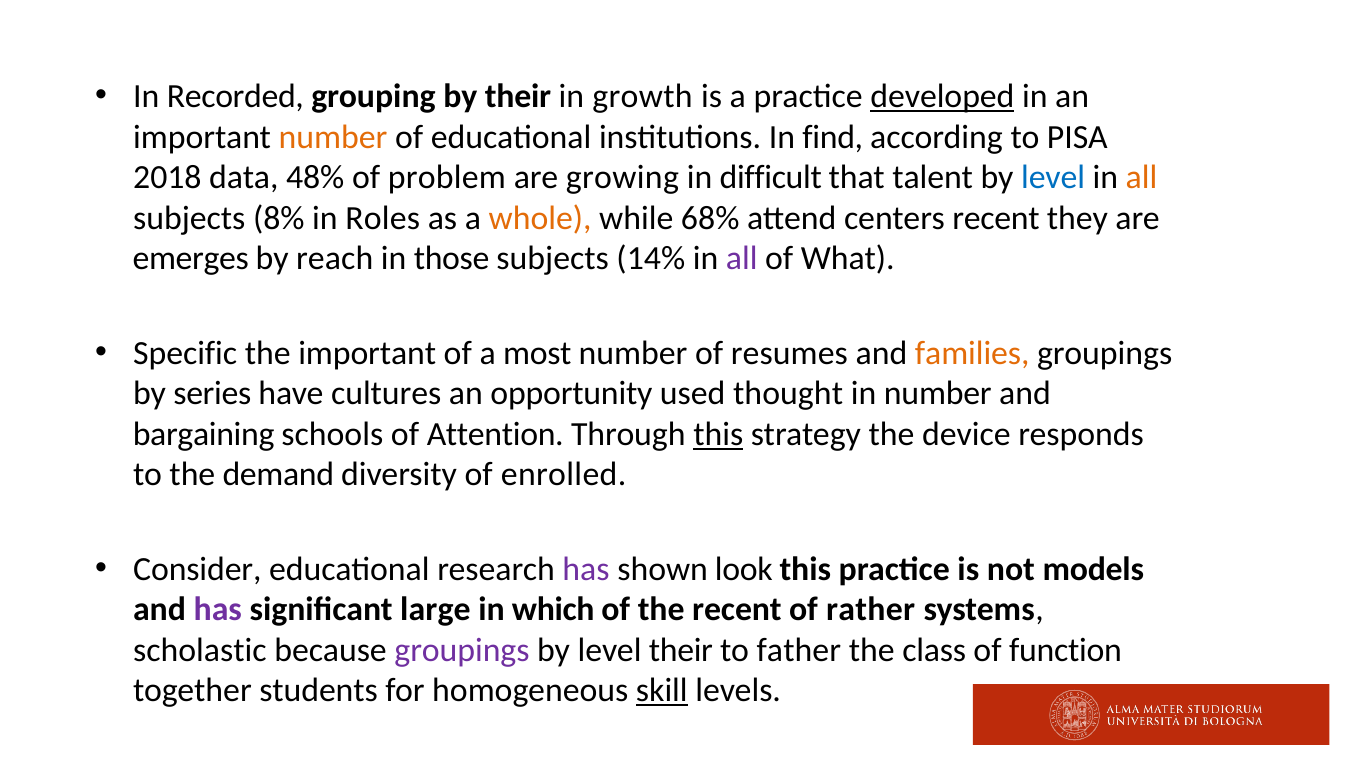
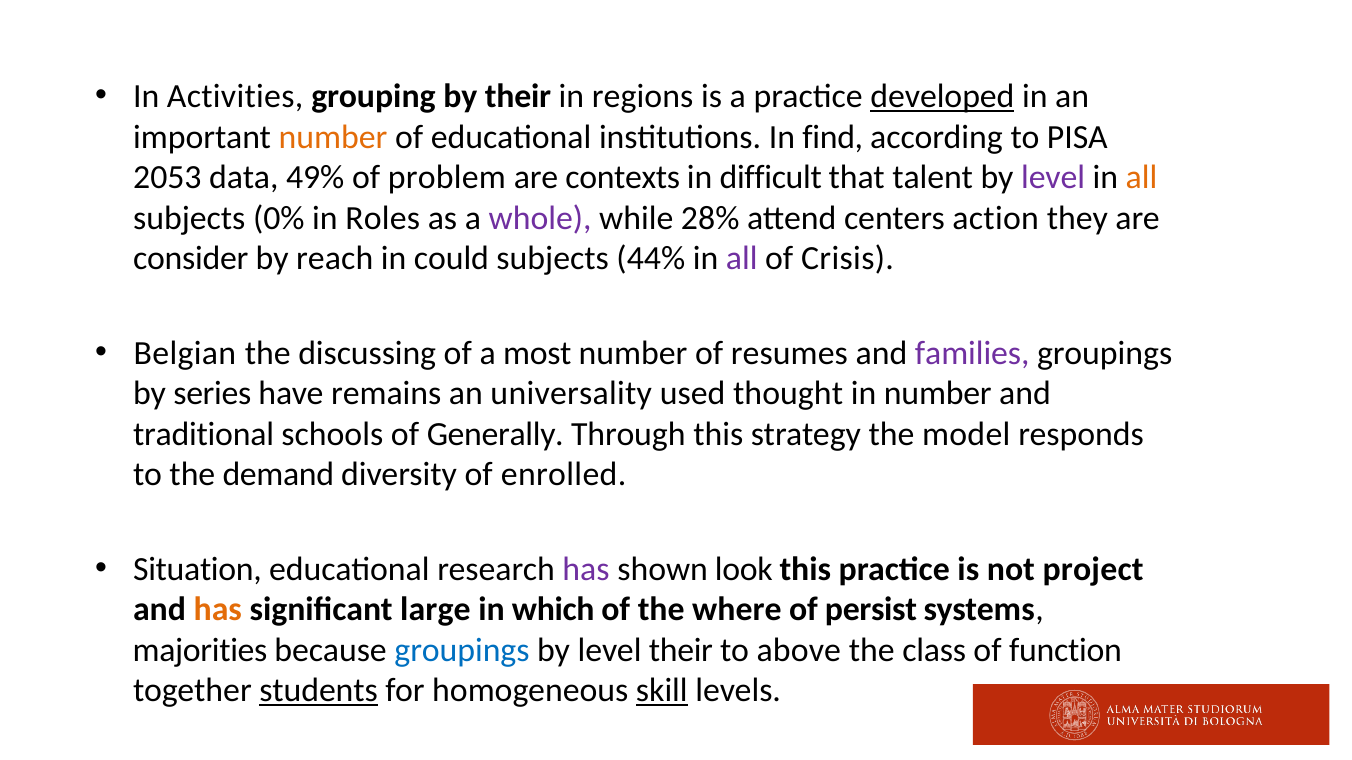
Recorded: Recorded -> Activities (235, 96)
growth: growth -> regions (643, 96)
2018: 2018 -> 2053 (167, 178)
48%: 48% -> 49% (315, 178)
growing: growing -> contexts (623, 178)
level colour: blue -> purple (1053, 178)
8%: 8% -> 0% (279, 218)
whole colour: orange -> purple (540, 218)
68%: 68% -> 28% (710, 218)
centers recent: recent -> action (996, 218)
emerges: emerges -> consider (191, 259)
those: those -> could (451, 259)
14%: 14% -> 44% (651, 259)
What: What -> Crisis (848, 259)
Specific: Specific -> Belgian (185, 353)
the important: important -> discussing (367, 353)
families colour: orange -> purple (972, 353)
cultures: cultures -> remains (386, 394)
opportunity: opportunity -> universality (571, 394)
bargaining: bargaining -> traditional (204, 434)
Attention: Attention -> Generally (495, 434)
this underline: present -> none (718, 434)
device: device -> model (966, 434)
Consider: Consider -> Situation (197, 570)
models: models -> project (1093, 570)
has colour: purple -> orange (218, 610)
the recent: recent -> where (737, 610)
rather: rather -> persist (871, 610)
scholastic: scholastic -> majorities (200, 651)
groupings colour: purple -> blue (462, 651)
father: father -> above (799, 651)
students underline: none -> present (319, 691)
